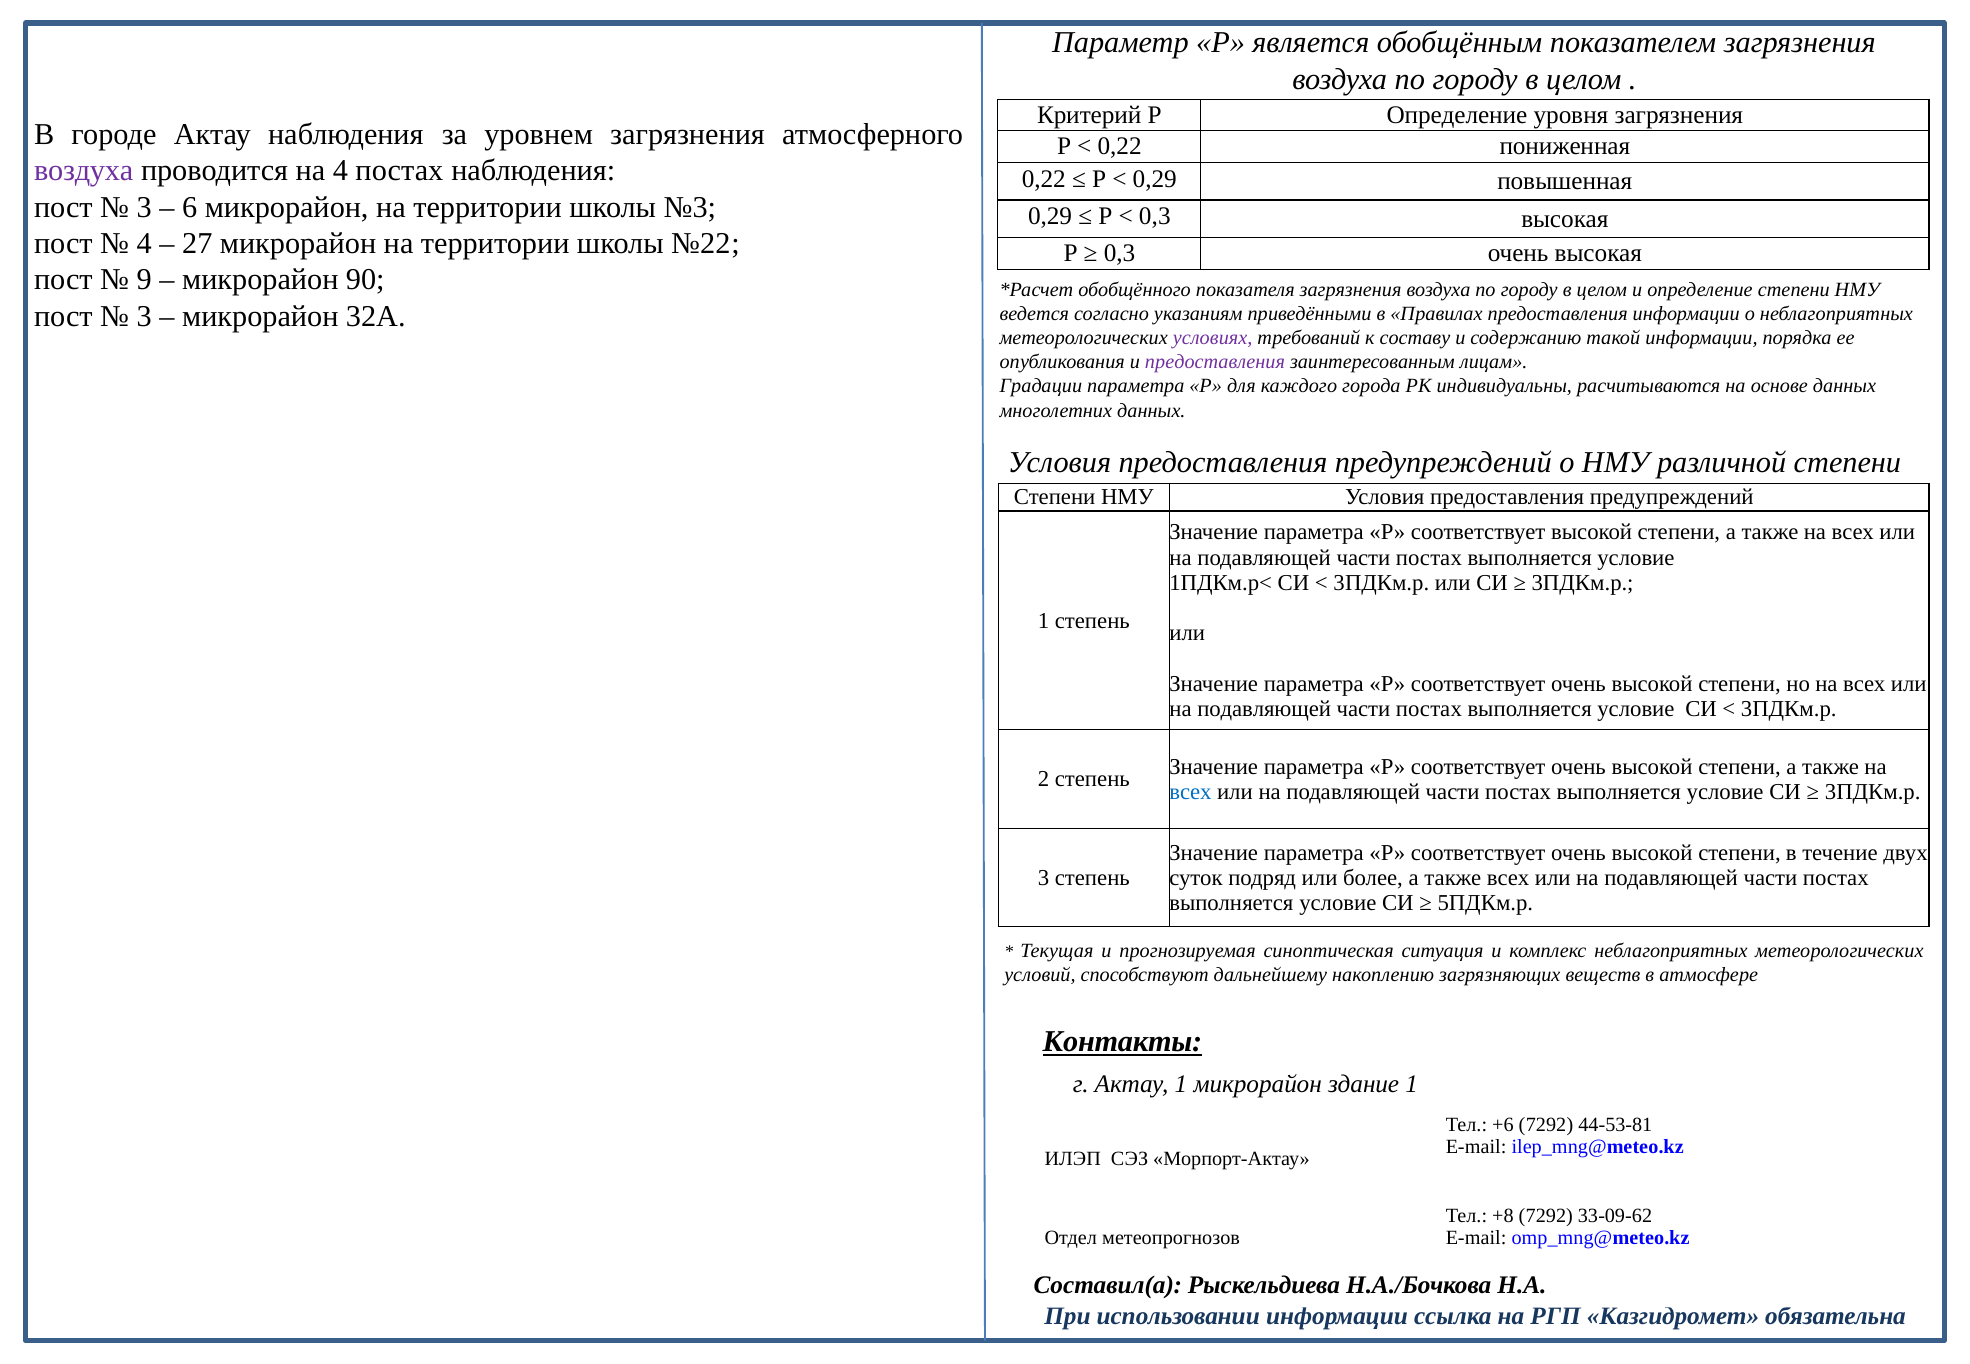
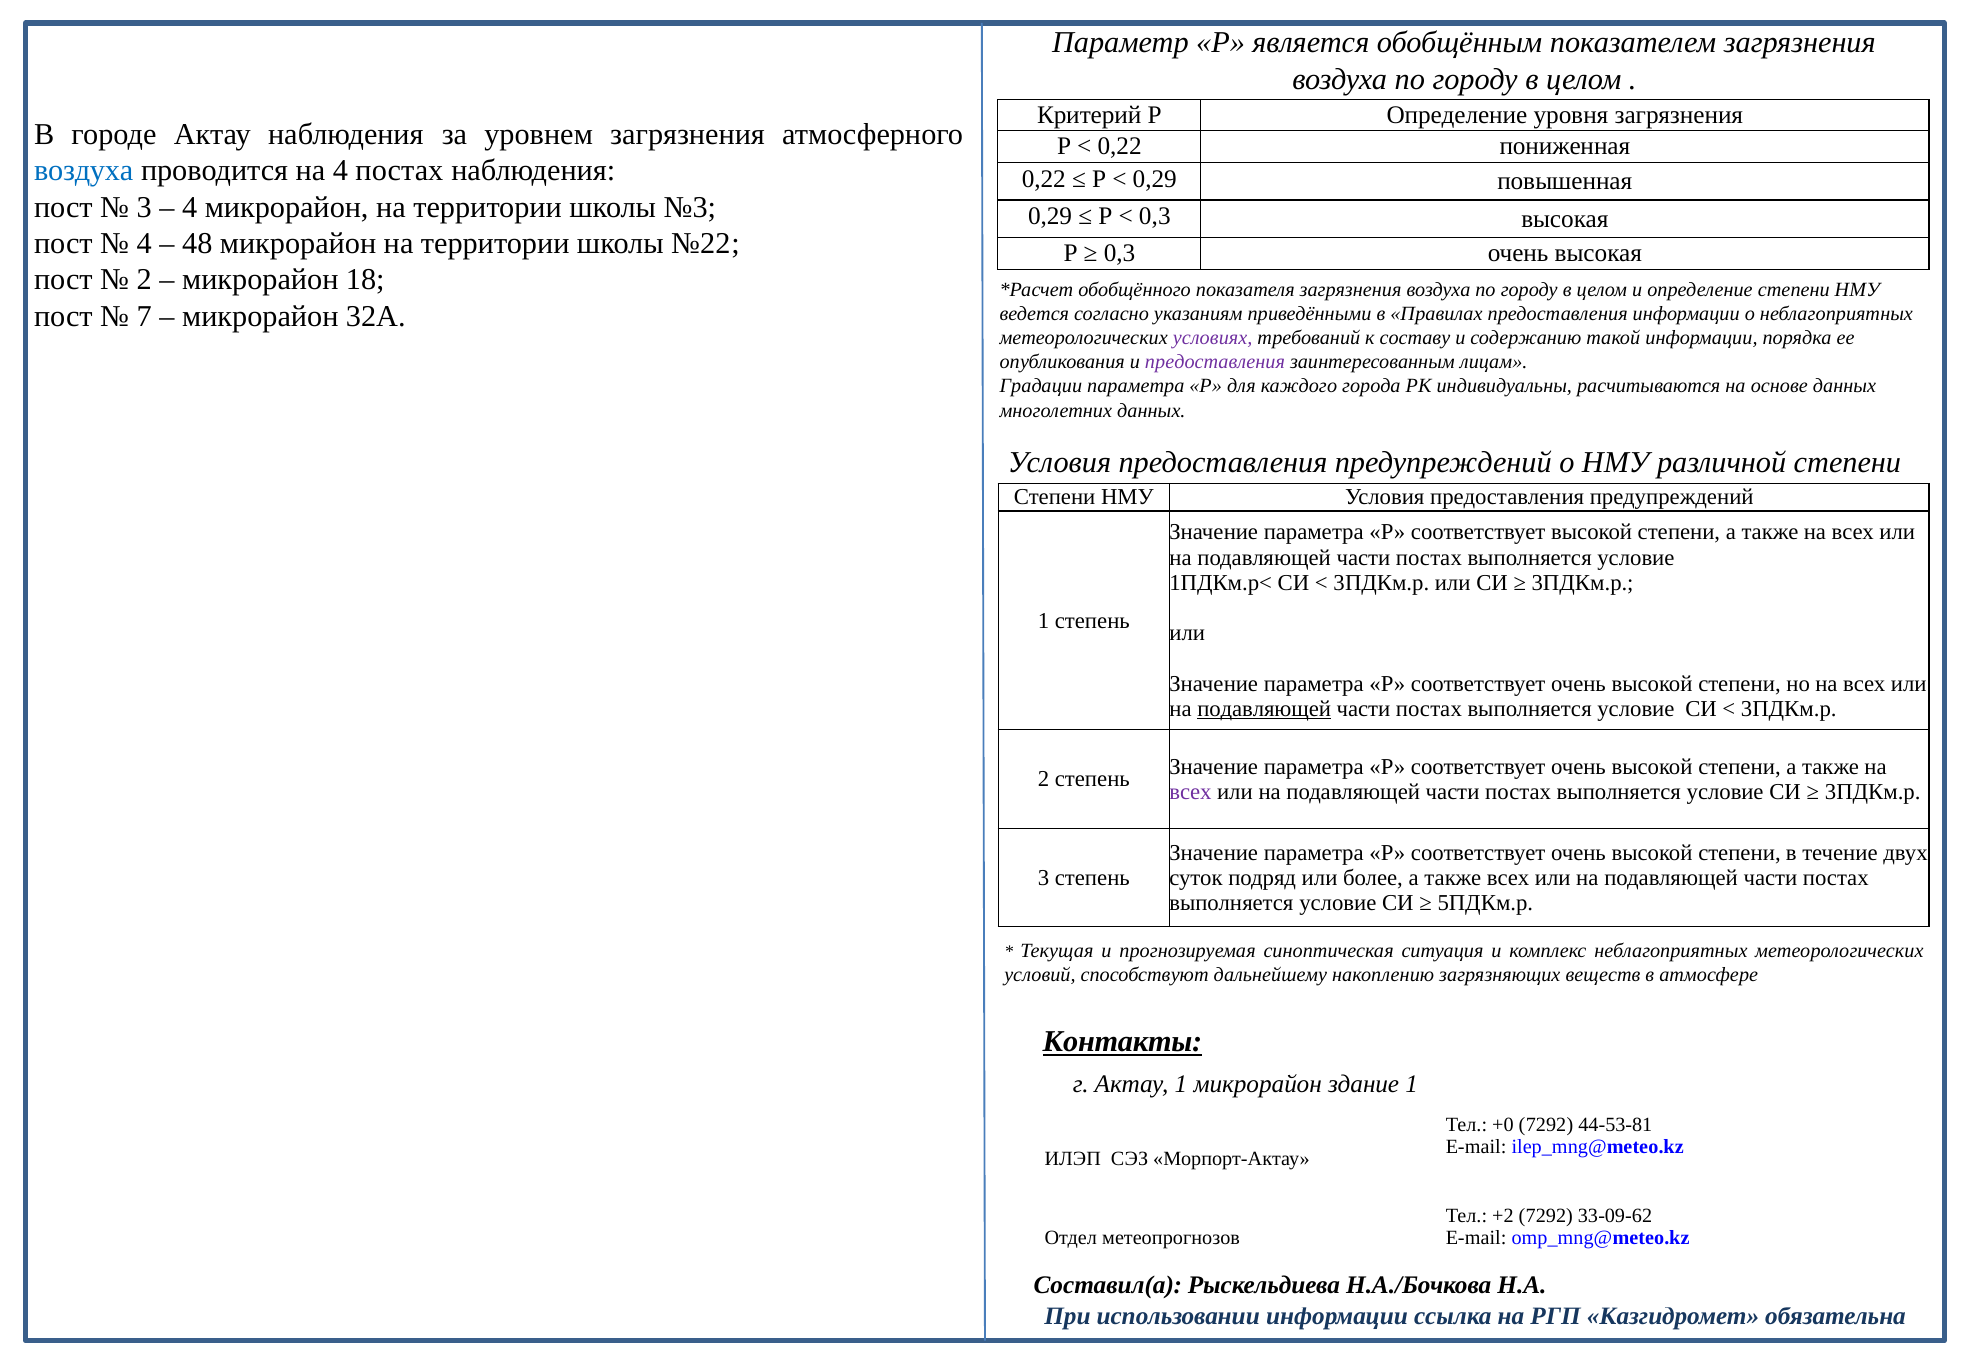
воздуха colour: purple -> blue (84, 171)
6: 6 -> 4 (190, 207)
27: 27 -> 48 (197, 244)
9: 9 -> 2 (144, 280)
90: 90 -> 18 (365, 280)
3: 3 -> 7 (144, 316)
подавляющей underline: none -> present (1264, 709)
всех colour: blue -> purple (1191, 792)
+6: +6 -> +0 (1503, 1125)
+8: +8 -> +2 (1503, 1215)
